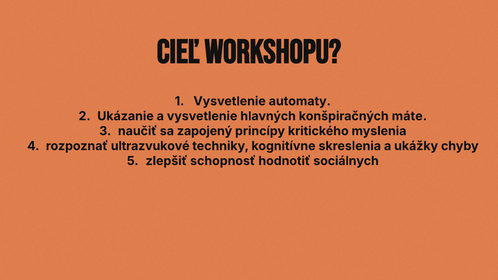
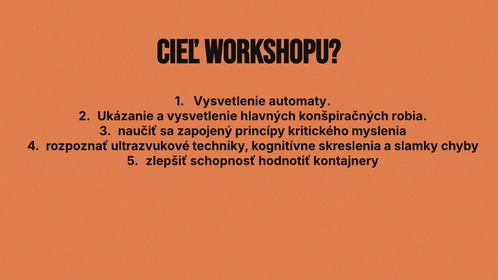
máte: máte -> robia (409, 116)
ukážky: ukážky -> slamky (416, 146)
sociálnych: sociálnych -> kontajnery (346, 161)
